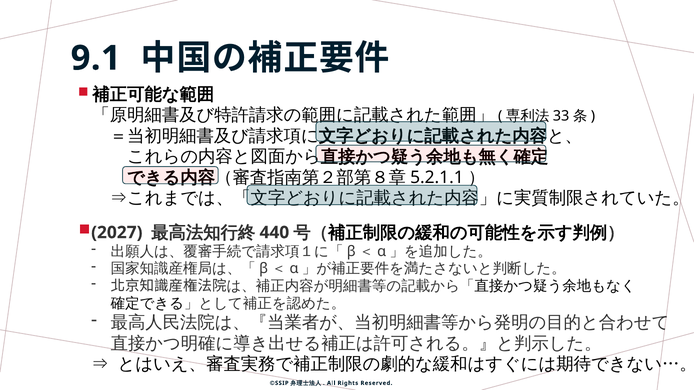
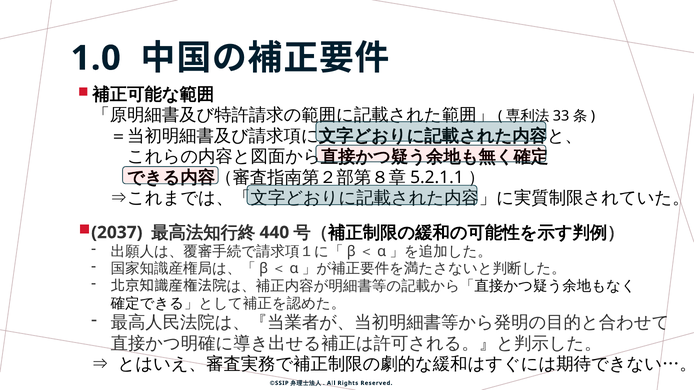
9.1: 9.1 -> 1.0 (96, 58)
2027: 2027 -> 2037 (117, 233)
